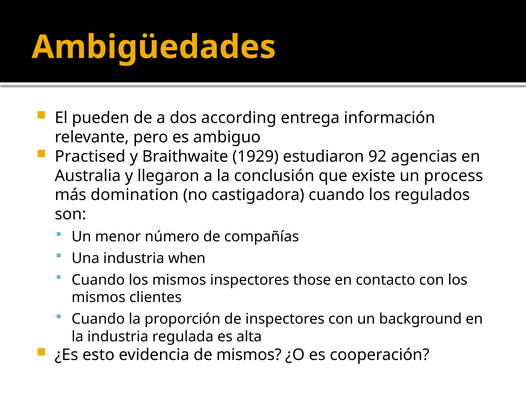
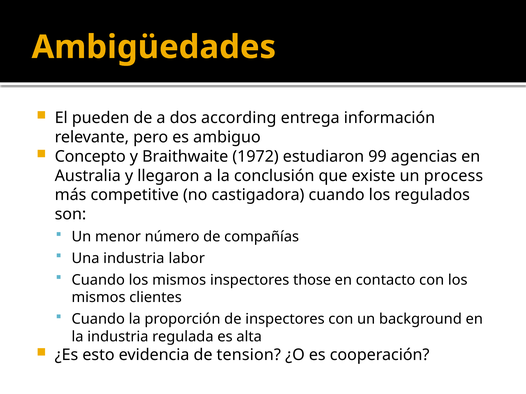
Practised: Practised -> Concepto (90, 157)
1929: 1929 -> 1972 (256, 157)
92: 92 -> 99 (377, 157)
domination: domination -> competitive (135, 195)
when: when -> labor (187, 259)
de mismos: mismos -> tension (249, 355)
